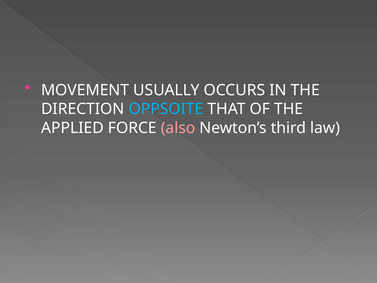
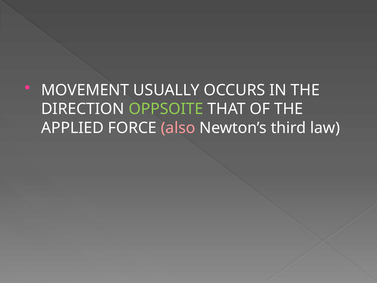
OPPSOITE colour: light blue -> light green (166, 109)
